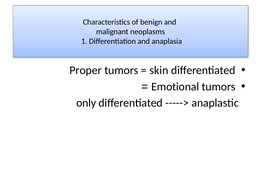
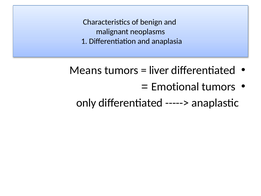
Proper: Proper -> Means (86, 70)
skin: skin -> liver (159, 70)
